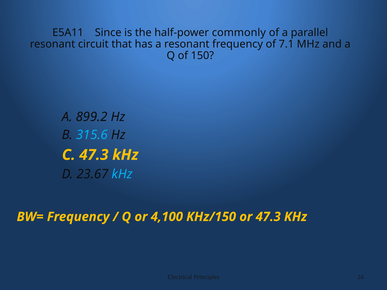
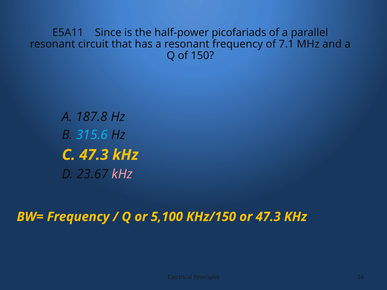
commonly: commonly -> picofariads (239, 32)
899.2: 899.2 -> 187.8 (92, 117)
kHz colour: light blue -> pink (122, 174)
4,100: 4,100 -> 5,100 (167, 217)
